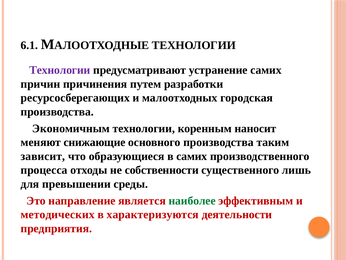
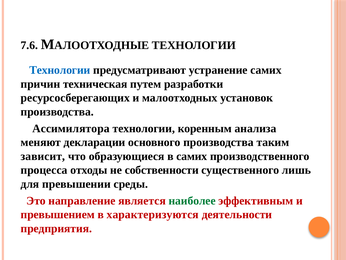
6.1: 6.1 -> 7.6 (29, 45)
Технологии colour: purple -> blue (60, 70)
причинения: причинения -> техническая (95, 84)
городская: городская -> установок (247, 98)
Экономичным: Экономичным -> Ассимилятора (71, 128)
наносит: наносит -> анализа (255, 128)
снижающие: снижающие -> декларации (94, 142)
методических: методических -> превышением (58, 214)
